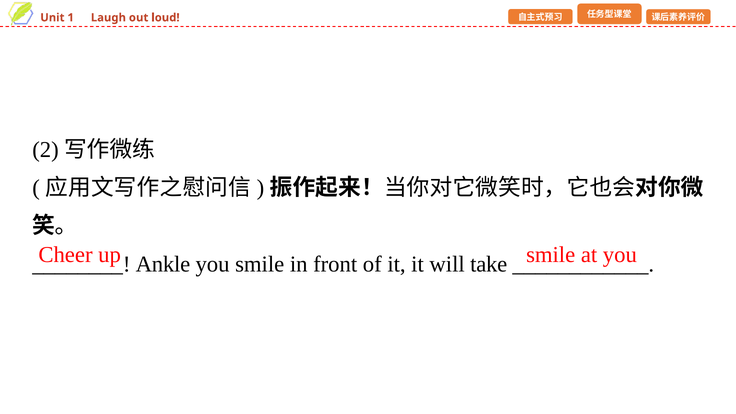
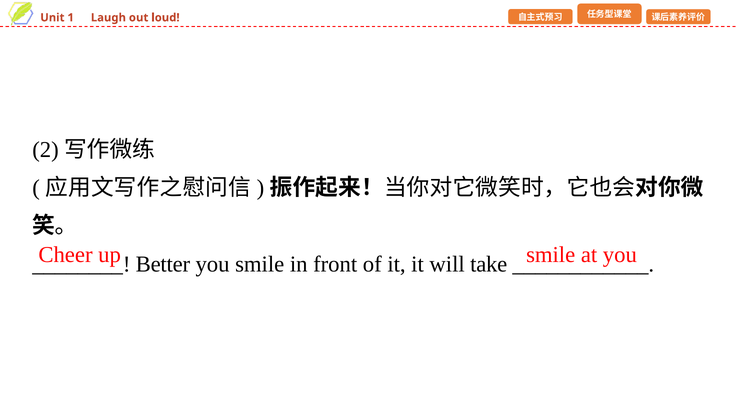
Ankle: Ankle -> Better (163, 264)
